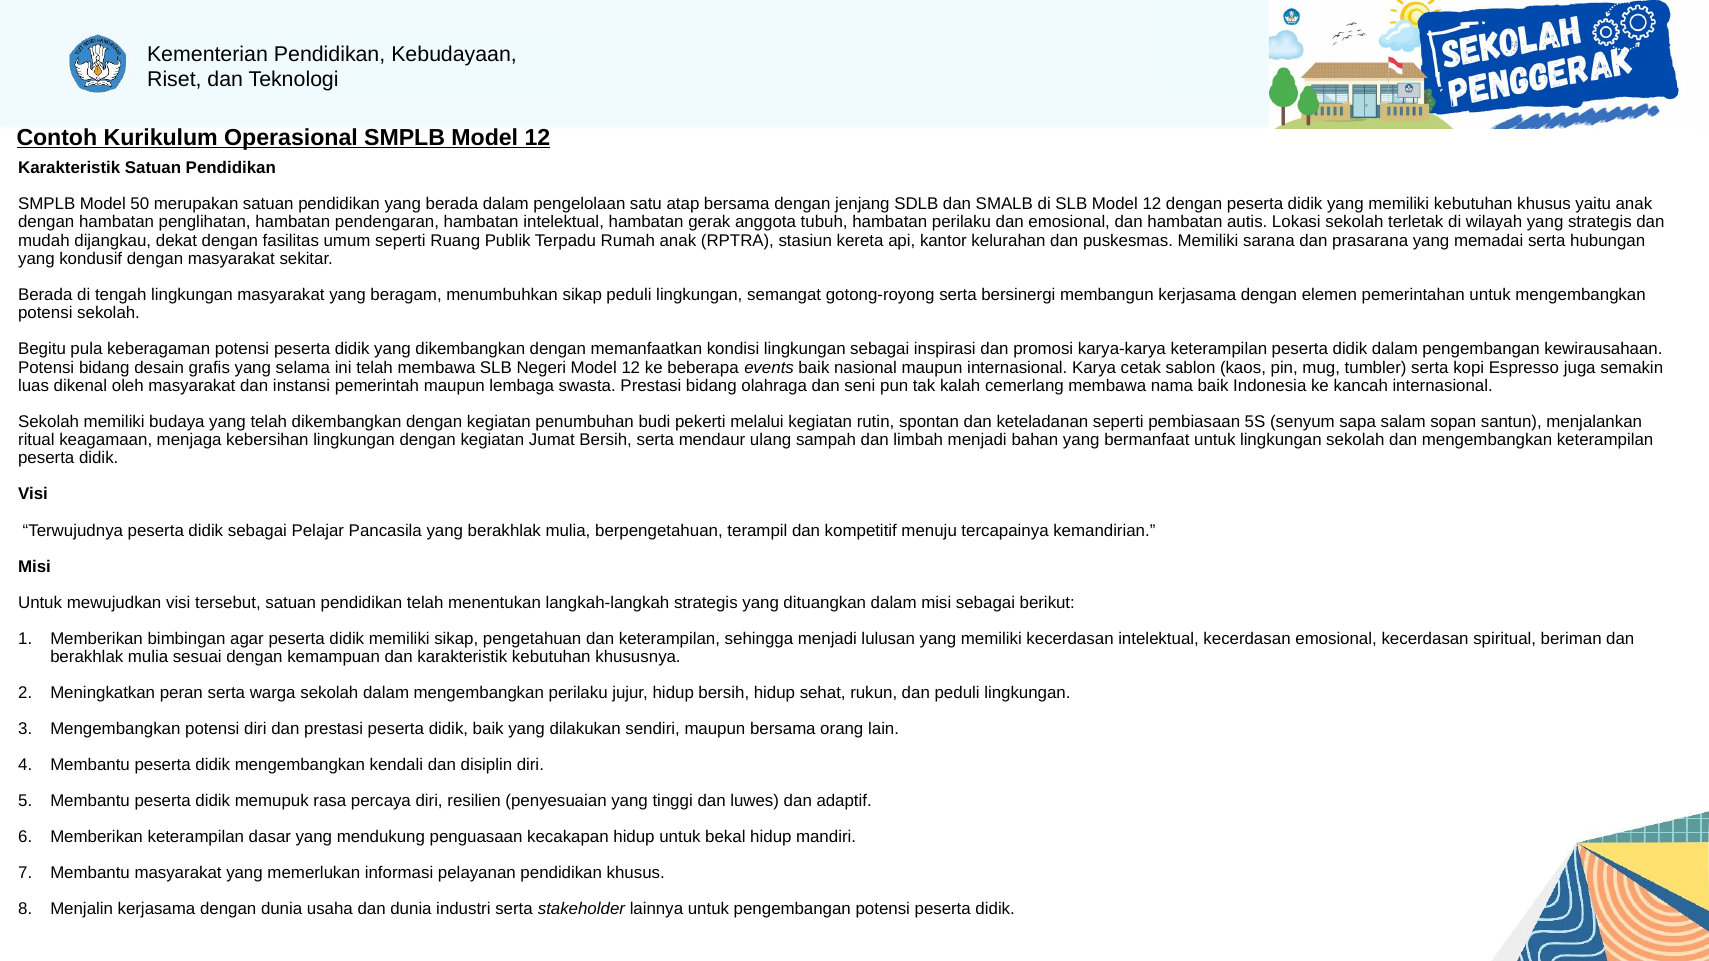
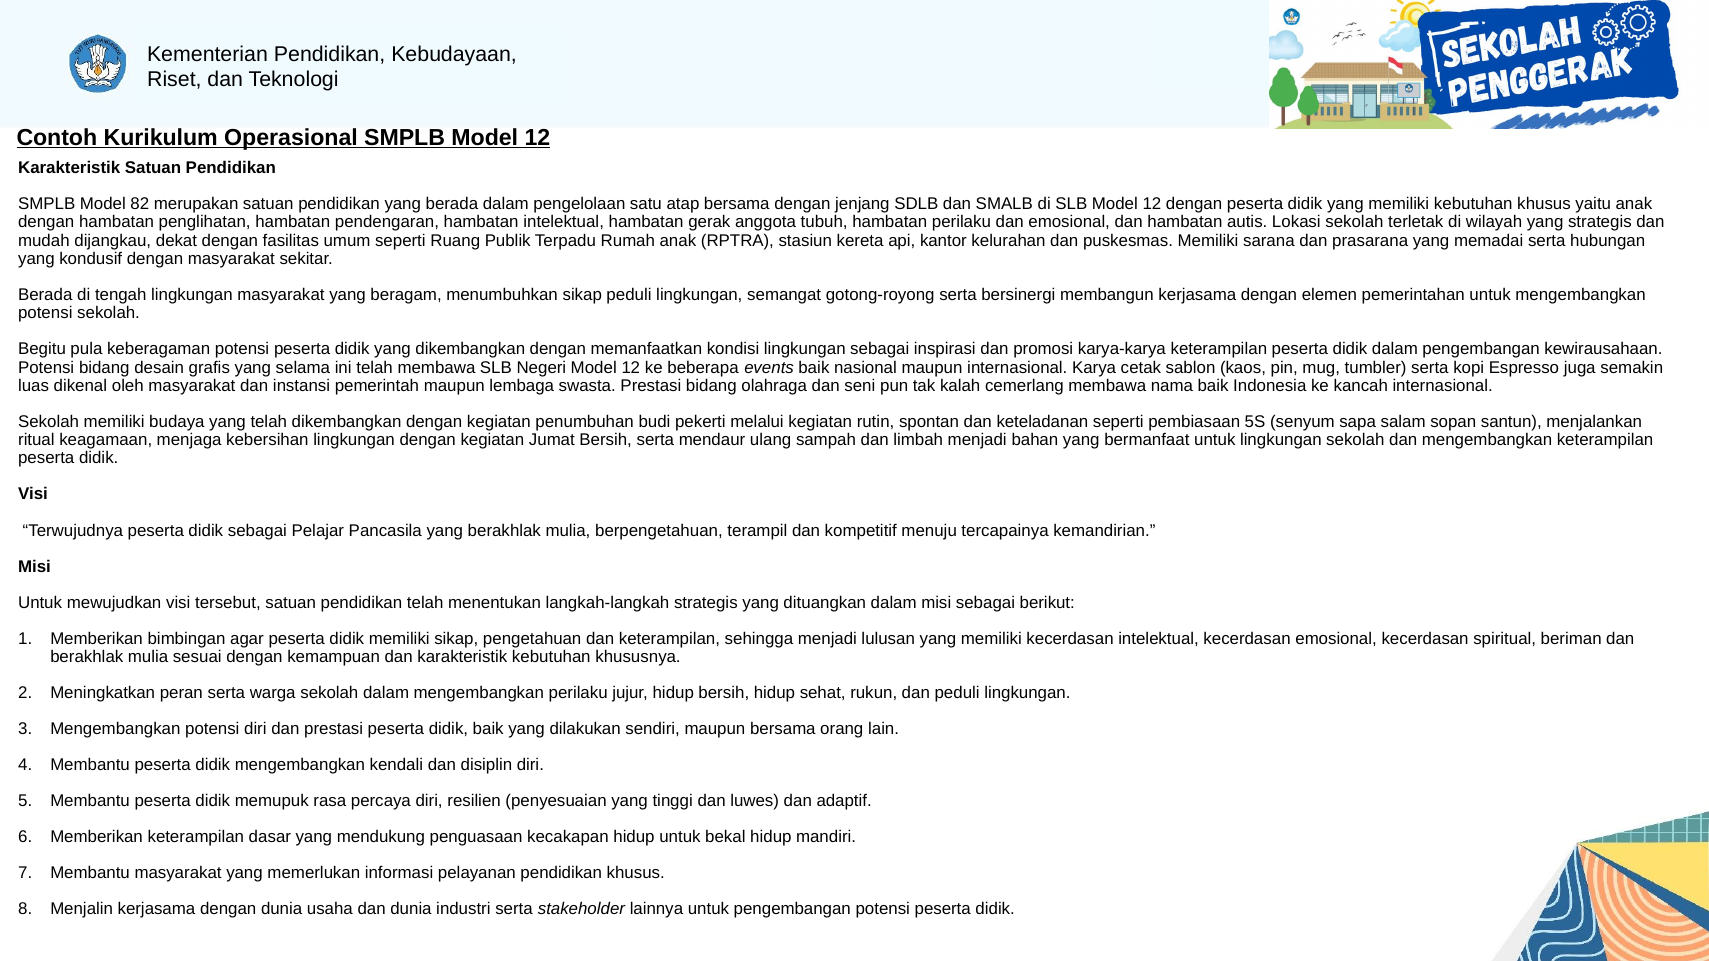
50: 50 -> 82 (140, 204)
